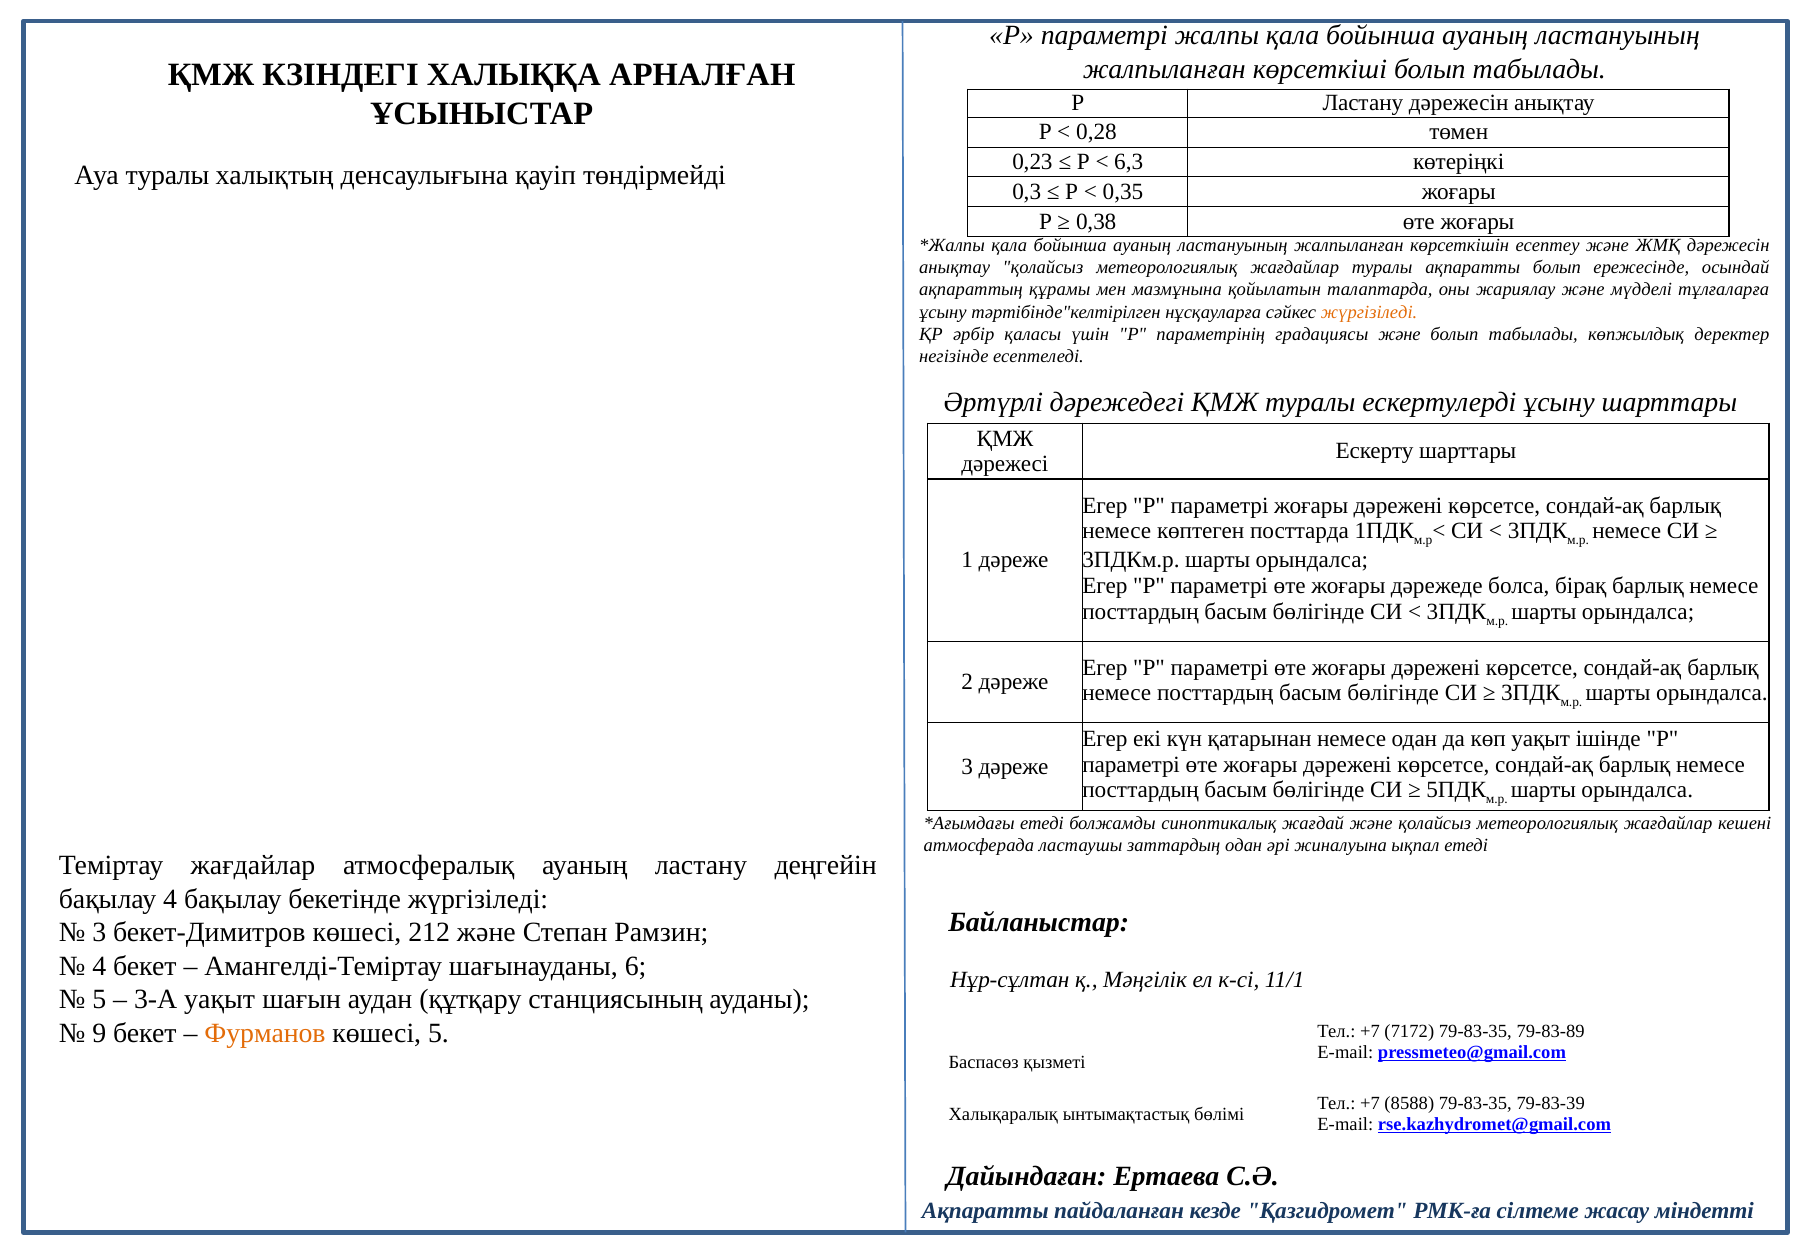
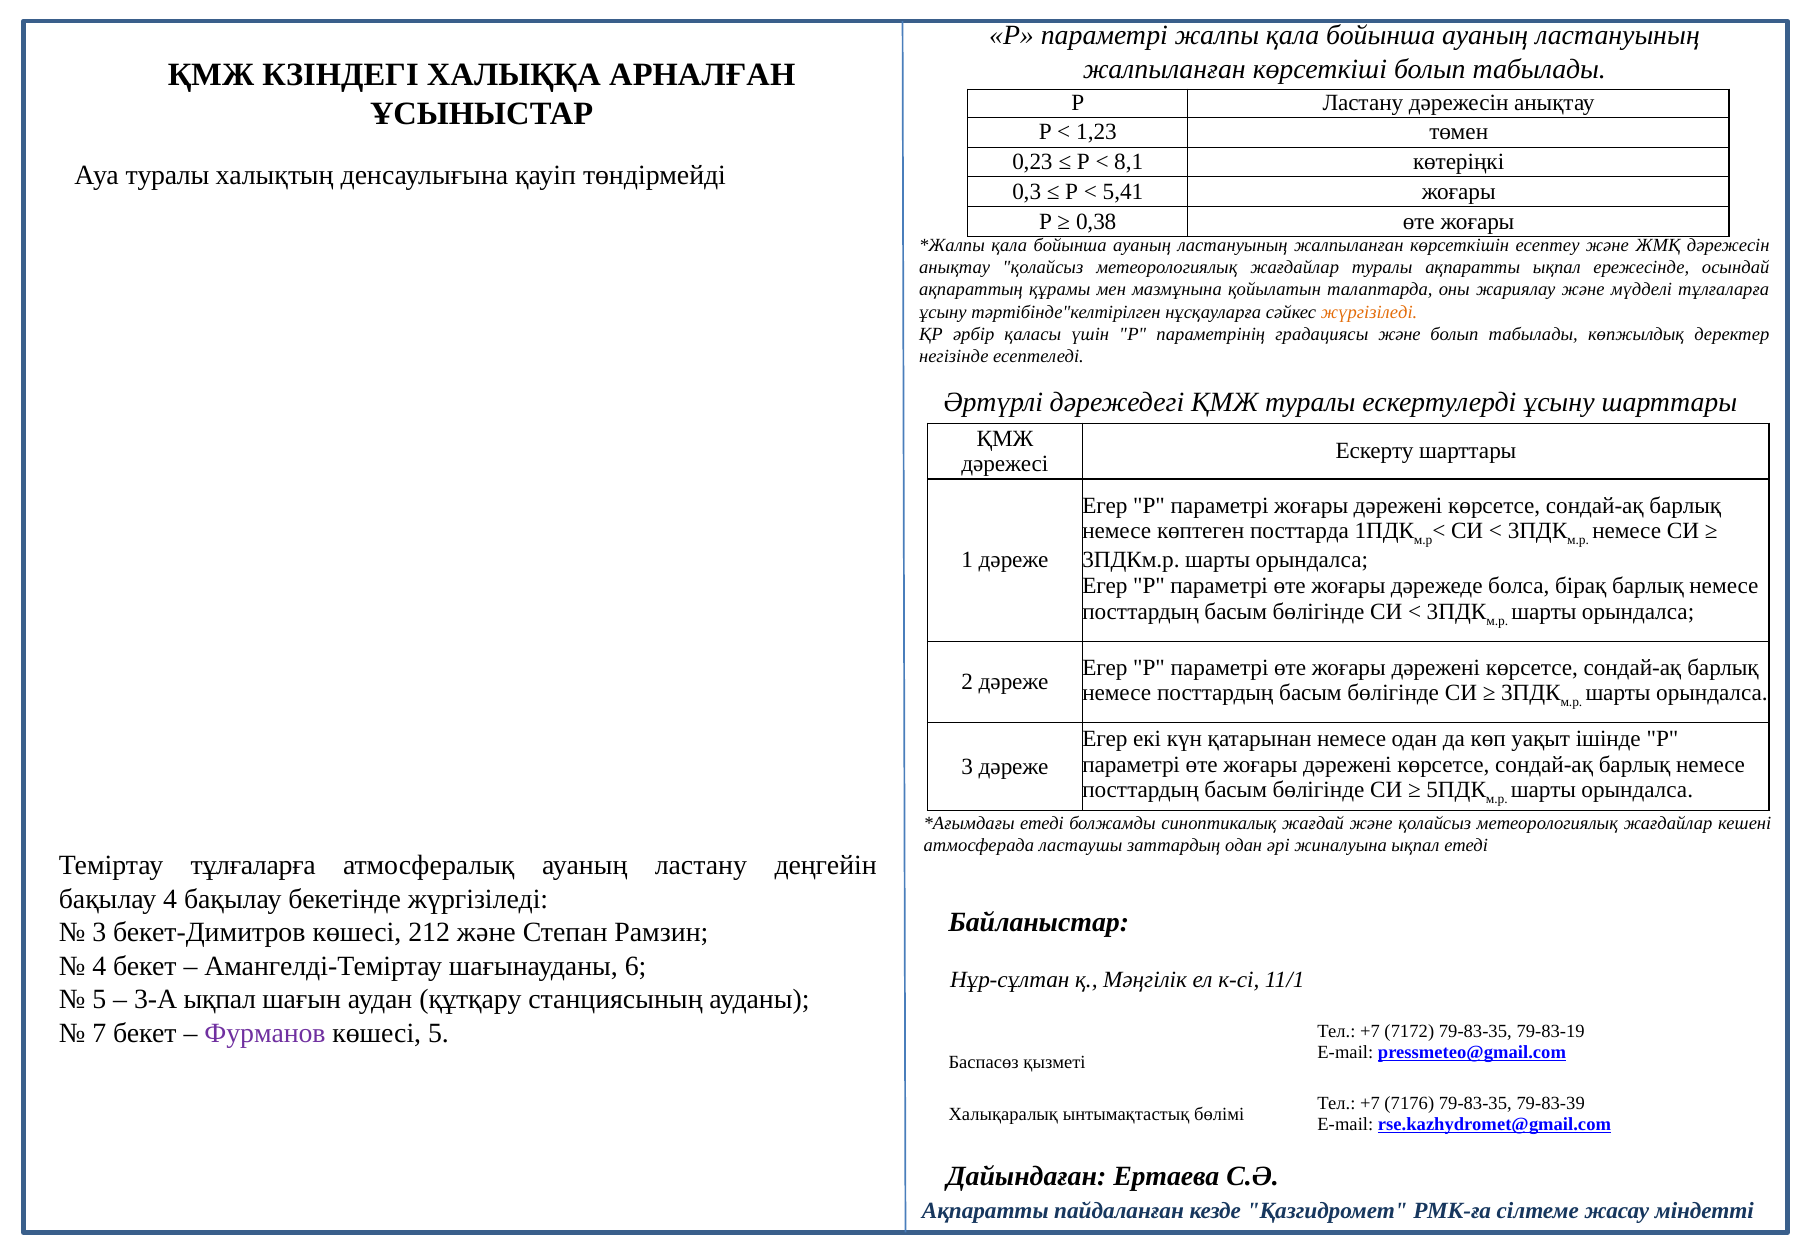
0,28: 0,28 -> 1,23 (1096, 132)
6,3: 6,3 -> 8,1 (1129, 162)
0,35: 0,35 -> 5,41 (1123, 192)
ақпаратты болып: болып -> ықпал (1557, 267)
Теміртау жағдайлар: жағдайлар -> тұлғаларға (253, 865)
3-А уақыт: уақыт -> ықпал (220, 999)
9: 9 -> 7 (99, 1033)
Фурманов colour: orange -> purple (265, 1033)
79-83-89: 79-83-89 -> 79-83-19 (1551, 1031)
8588: 8588 -> 7176 (1409, 1104)
